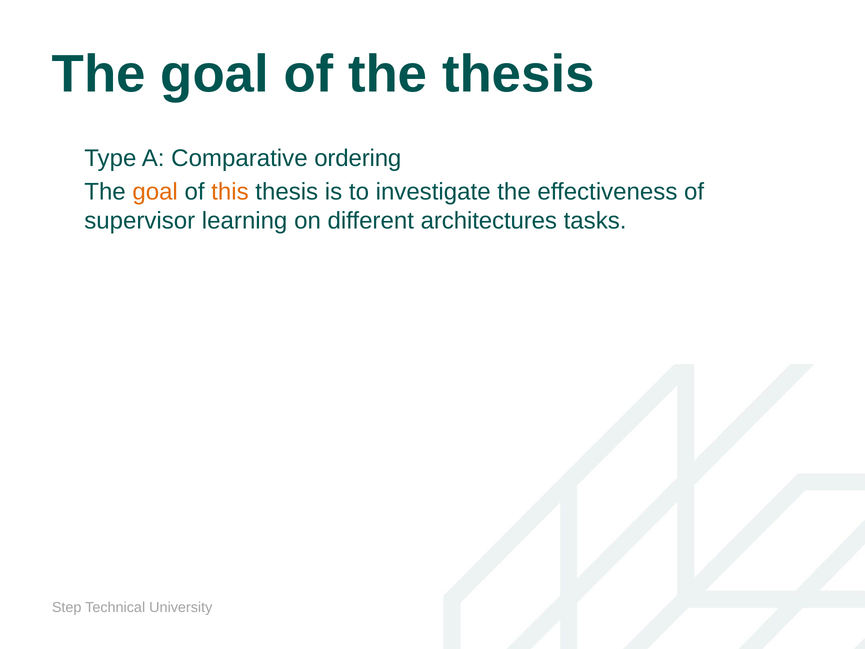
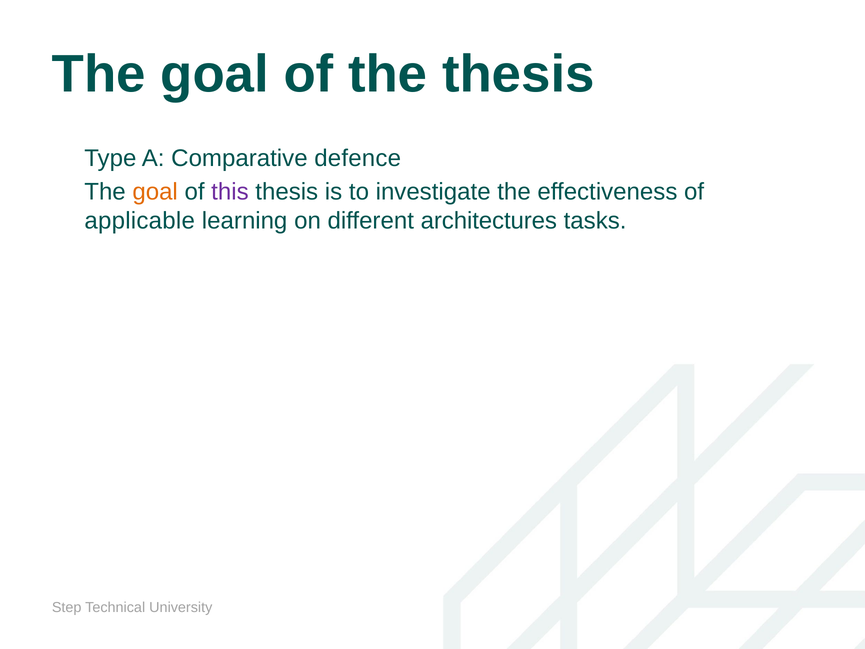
ordering: ordering -> defence (358, 158)
this colour: orange -> purple (230, 192)
supervisor: supervisor -> applicable (140, 221)
